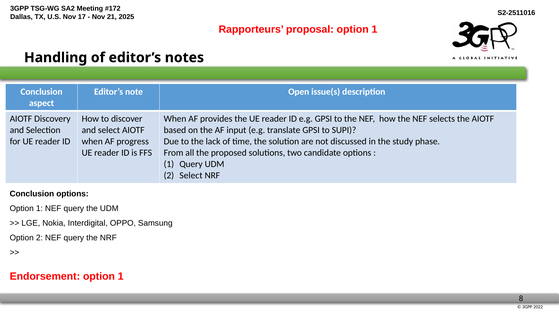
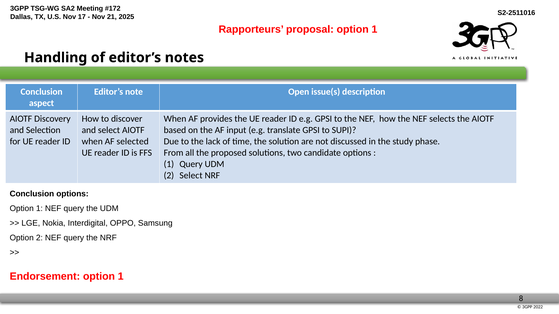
progress: progress -> selected (133, 142)
